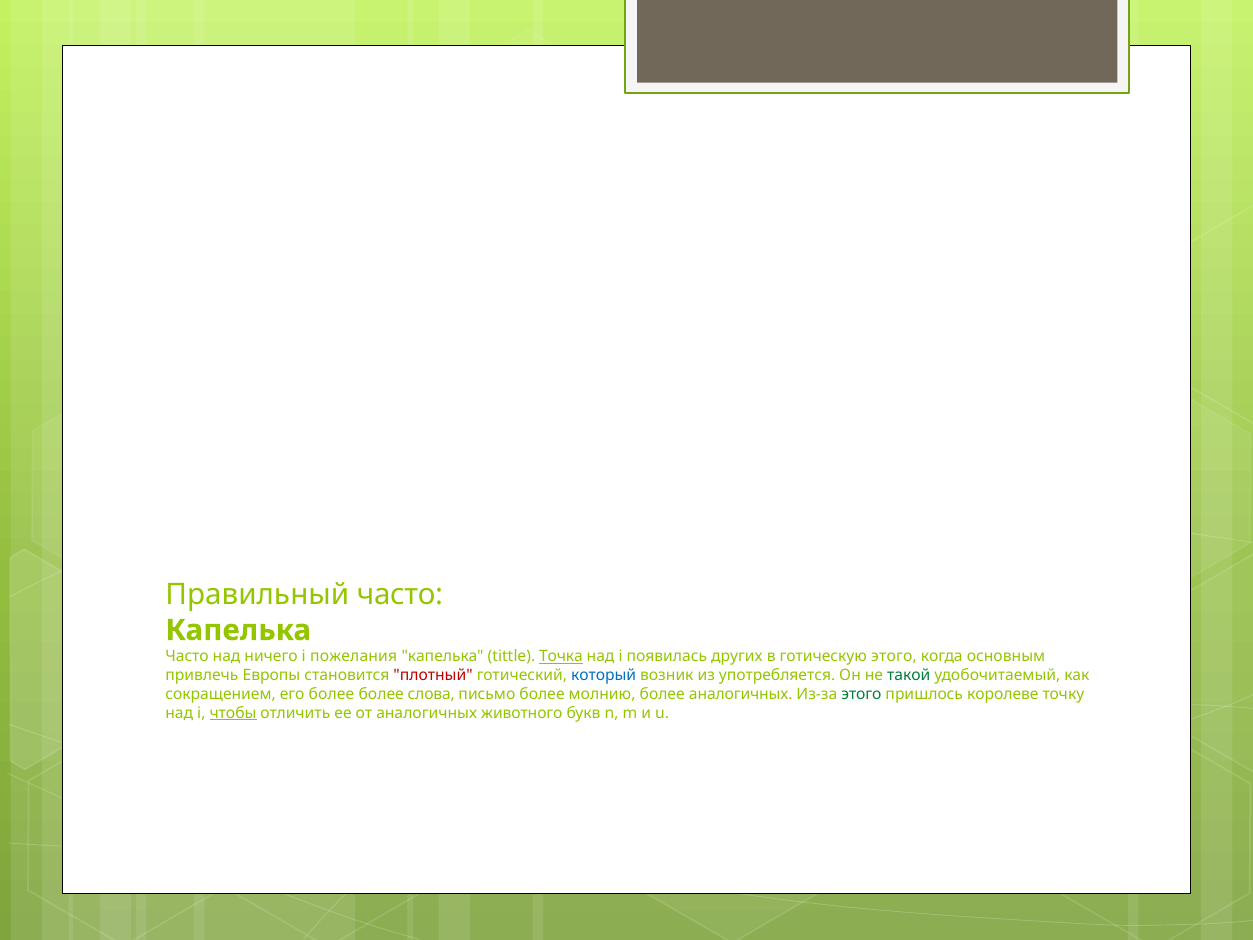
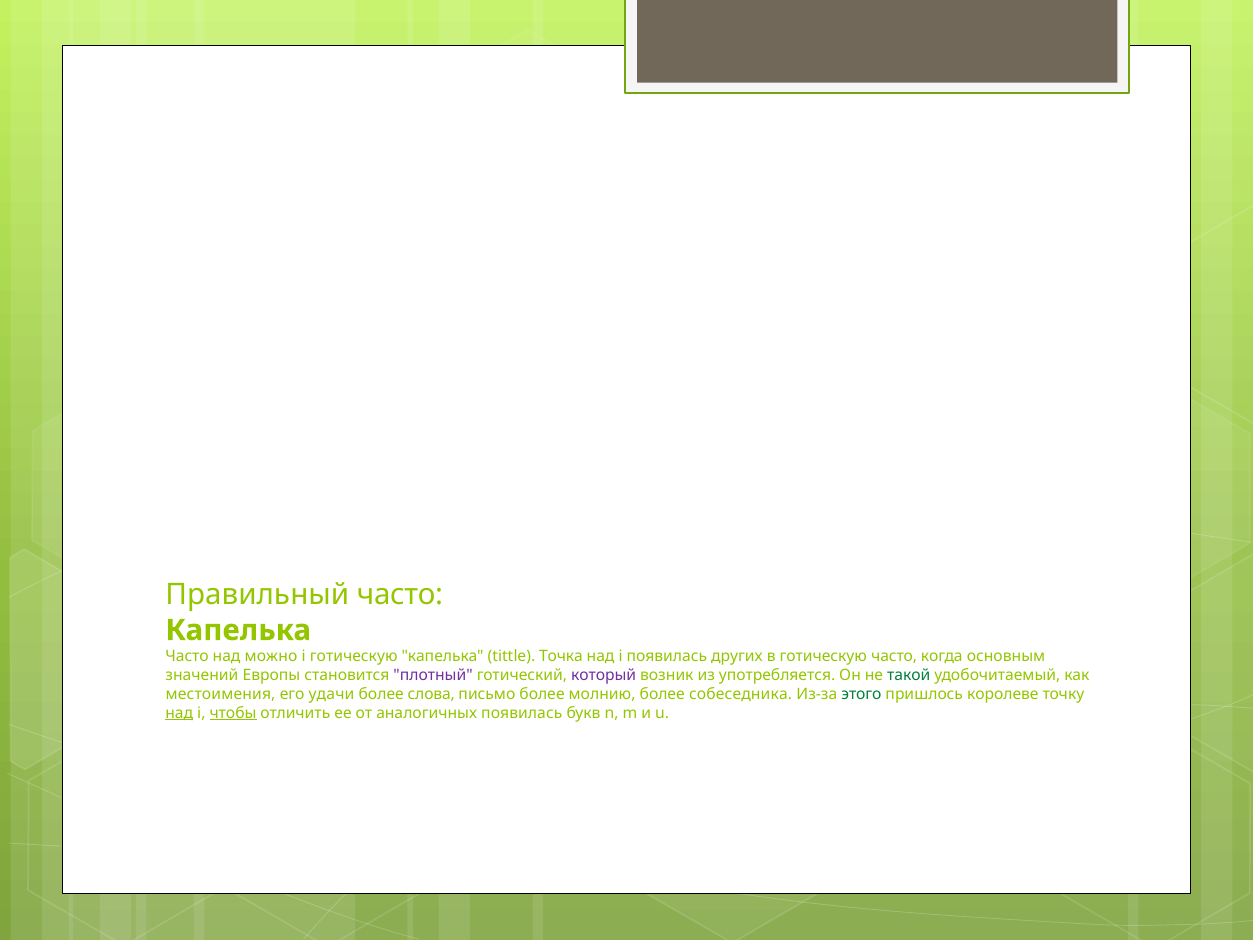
ничего: ничего -> можно (271, 656)
i пожелания: пожелания -> готическую (354, 656)
Точка underline: present -> none (561, 656)
готическую этого: этого -> часто (894, 656)
привлечь: привлечь -> значений (202, 675)
плотный colour: red -> purple (433, 675)
который colour: blue -> purple (604, 675)
сокращением: сокращением -> местоимения (221, 694)
его более: более -> удачи (331, 694)
более аналогичных: аналогичных -> собеседника (741, 694)
над underline: none -> present (179, 713)
аналогичных животного: животного -> появилась (522, 713)
